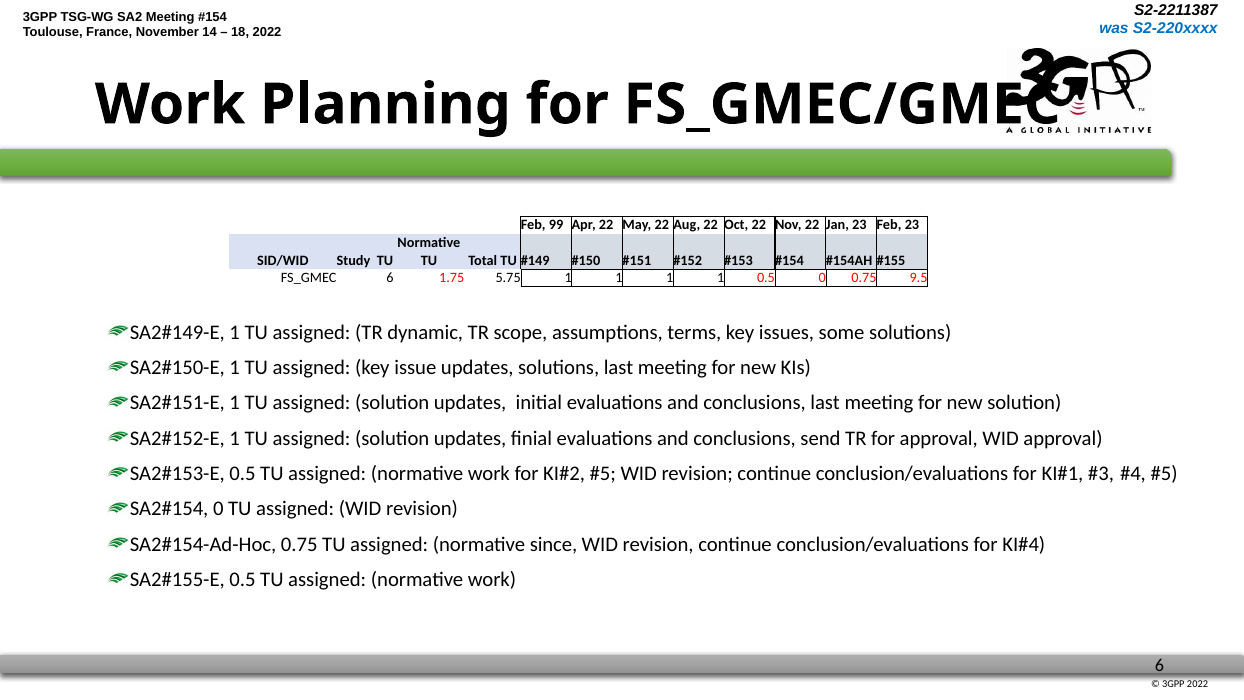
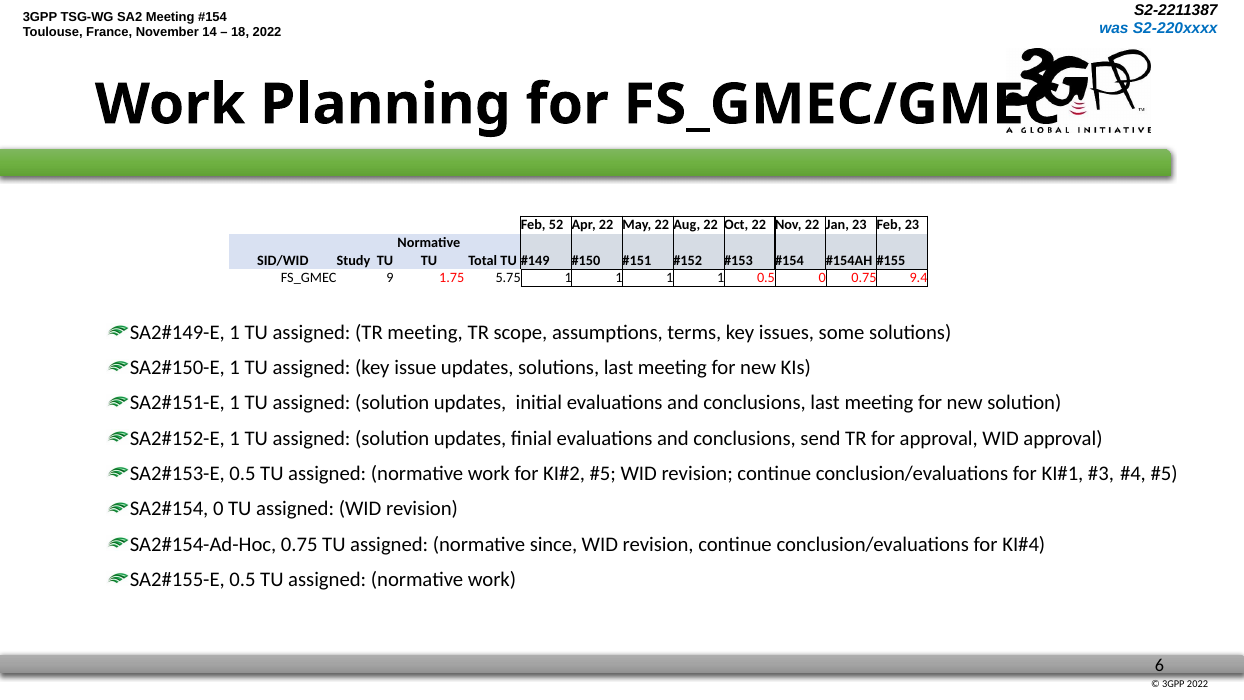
99: 99 -> 52 (556, 225)
6: 6 -> 9 (390, 278)
9.5: 9.5 -> 9.4 (919, 278)
TR dynamic: dynamic -> meeting (425, 332)
